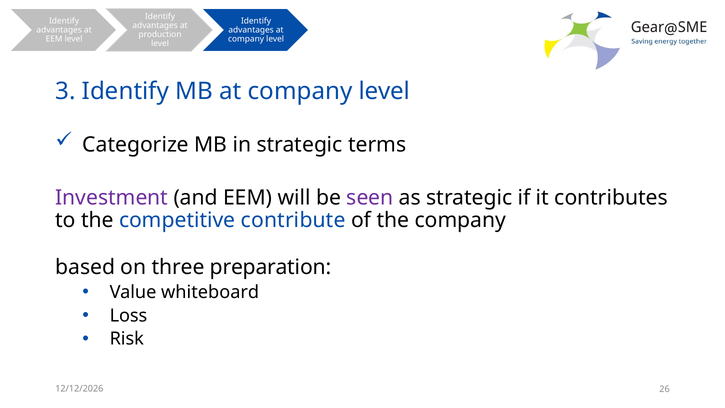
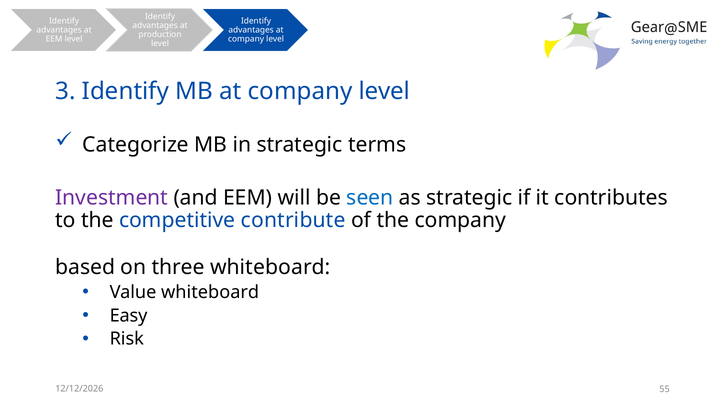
seen colour: purple -> blue (370, 198)
three preparation: preparation -> whiteboard (270, 267)
Loss: Loss -> Easy (129, 315)
26: 26 -> 55 (665, 389)
